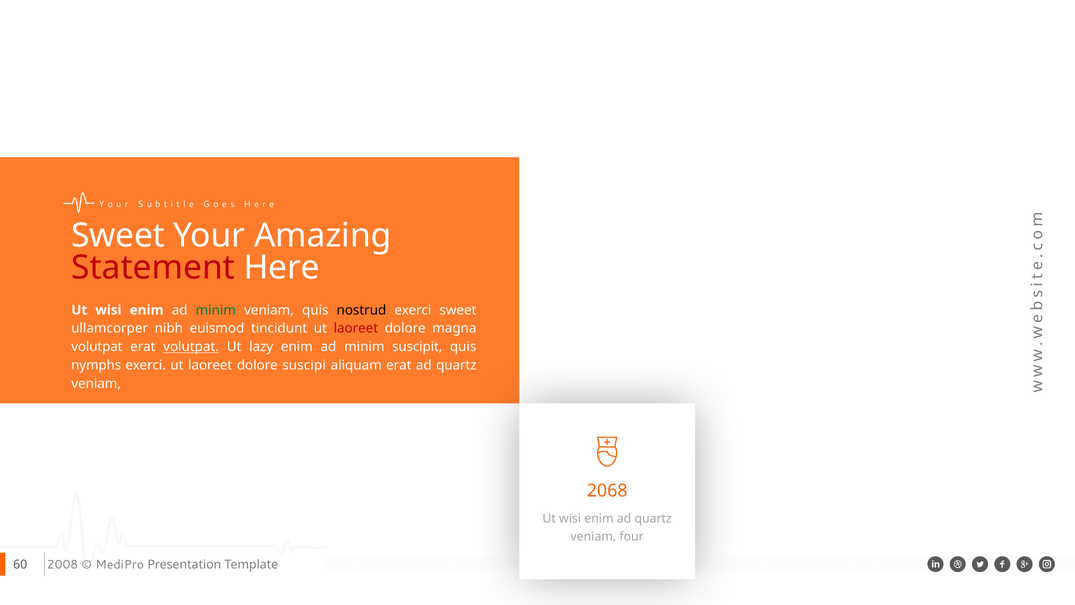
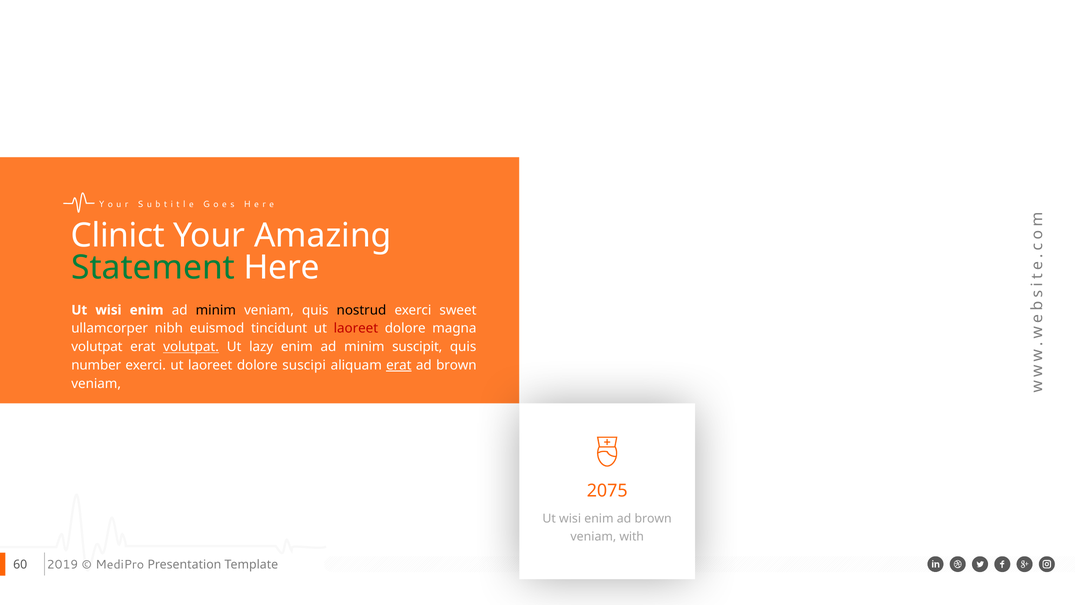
Sweet: Sweet -> Clinict (118, 235)
Statement colour: red -> green (153, 268)
minim colour: green -> black (216, 310)
nymphs: nymphs -> number (96, 365)
erat underline: none -> present (399, 365)
quartz: quartz -> brown (456, 365)
2068: 2068 -> 2075 (607, 490)
enim ad quartz: quartz -> brown (653, 518)
four: four -> with (632, 536)
2008: 2008 -> 2019 (62, 565)
